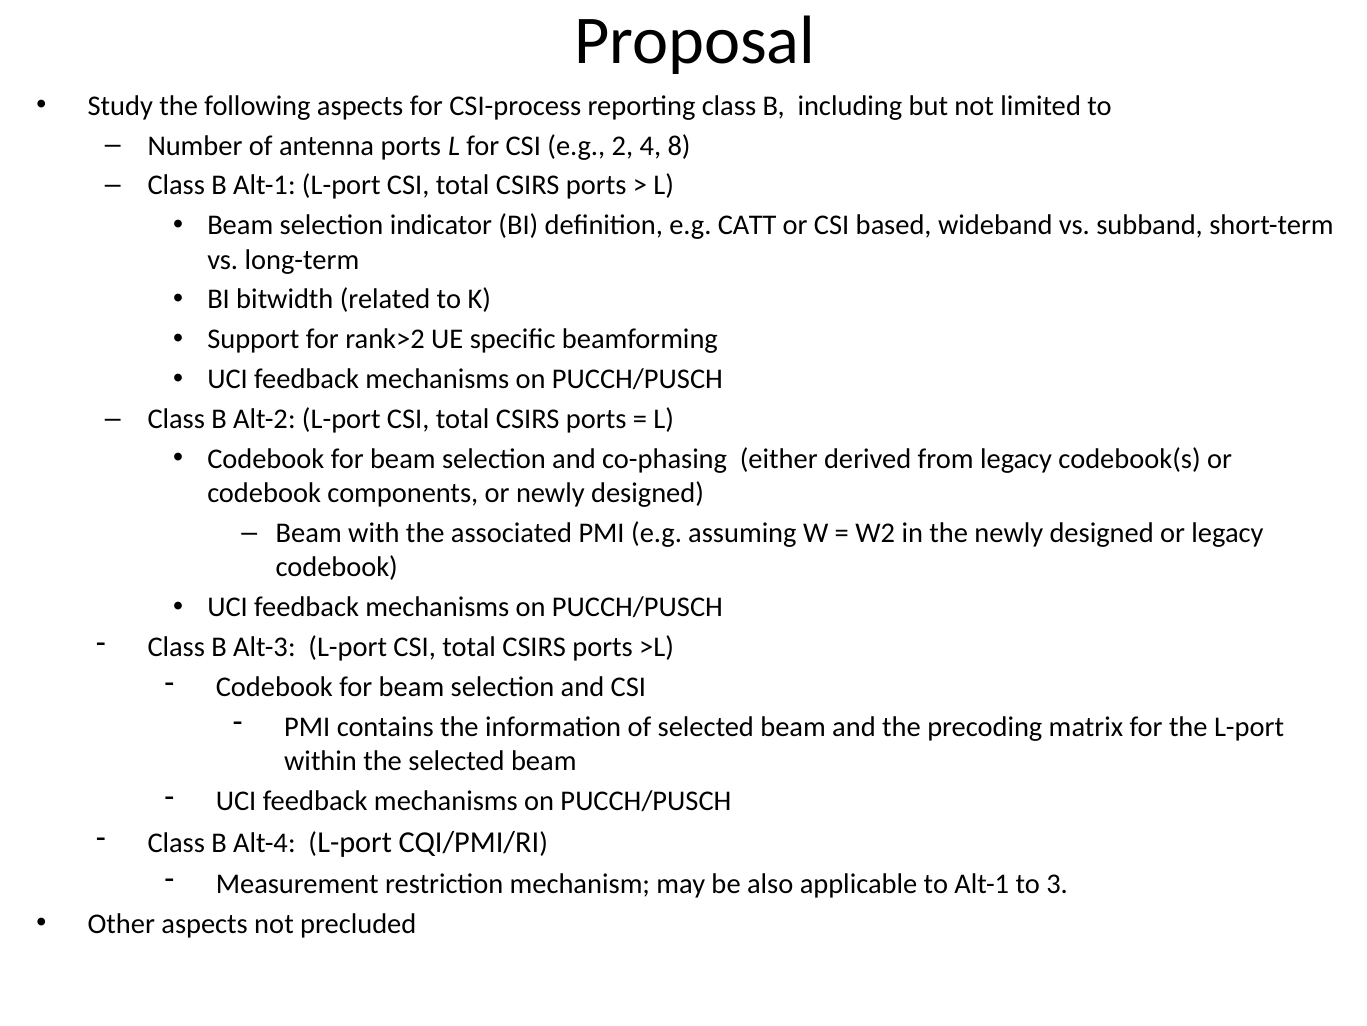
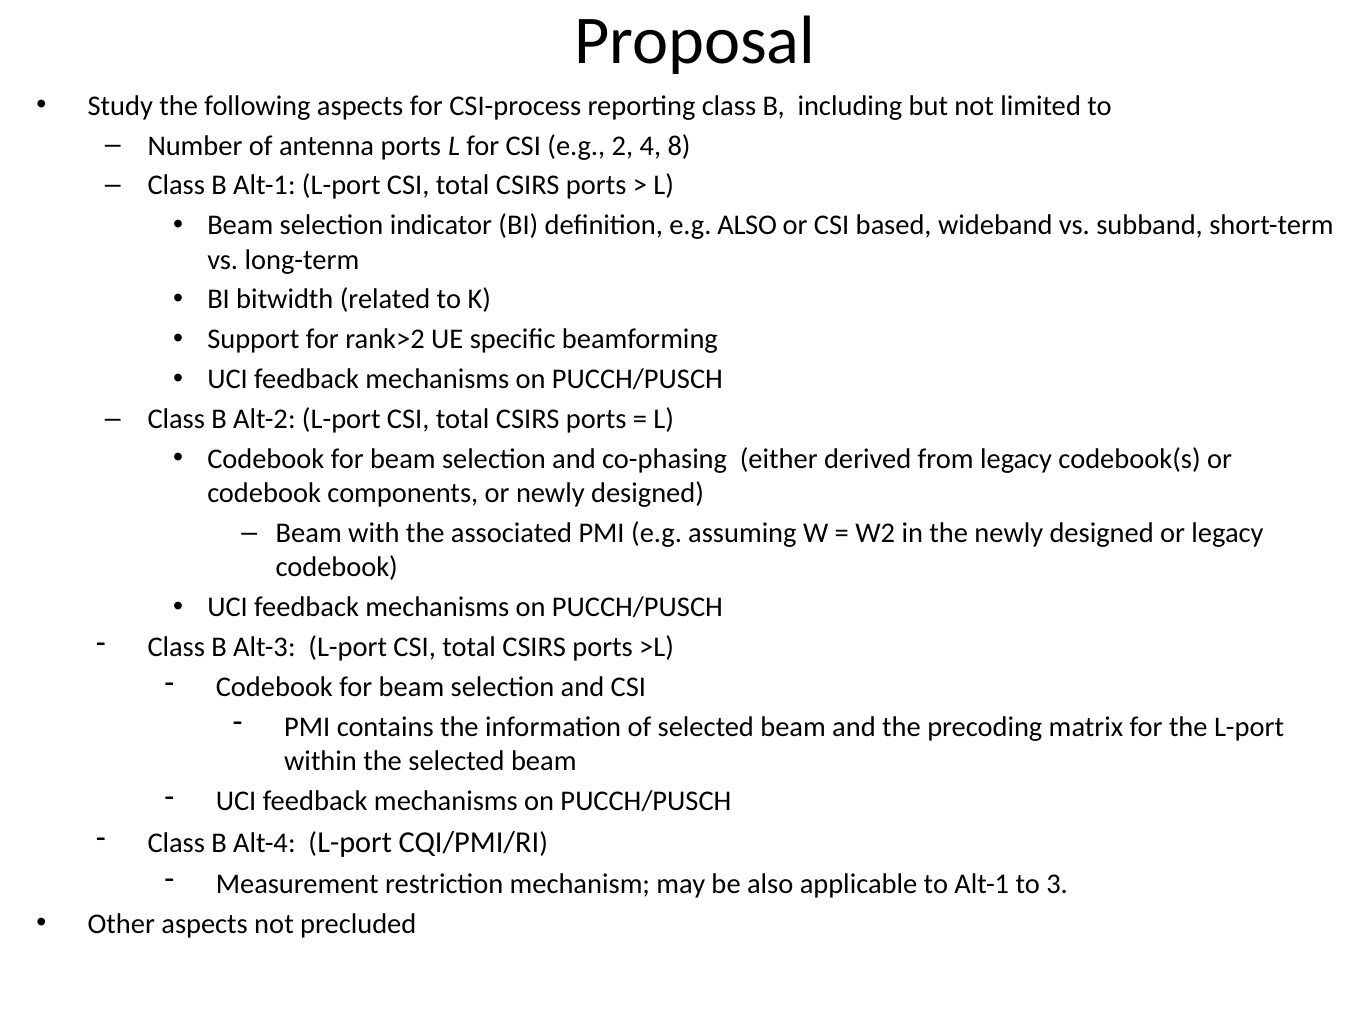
e.g CATT: CATT -> ALSO (747, 225)
